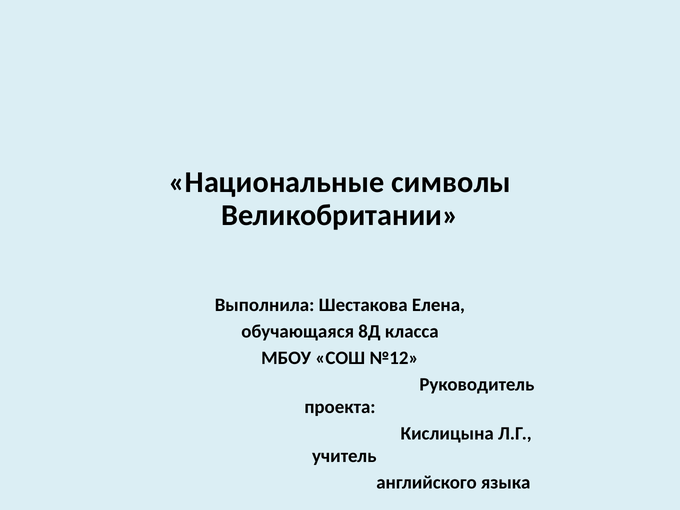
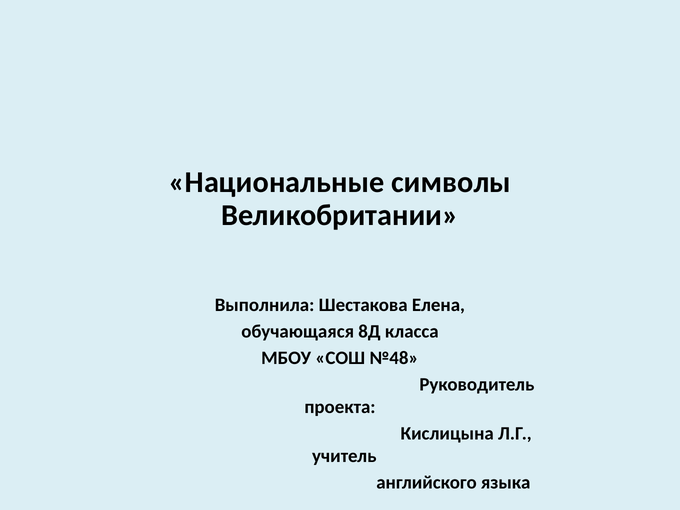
№12: №12 -> №48 (394, 358)
